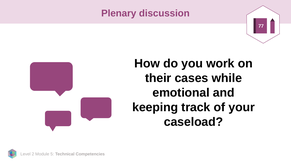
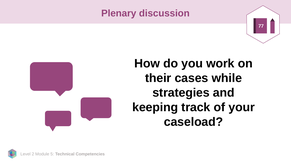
emotional: emotional -> strategies (181, 92)
